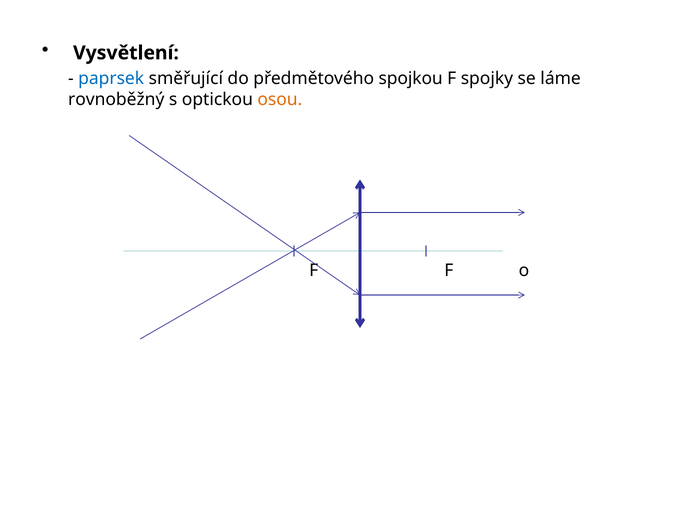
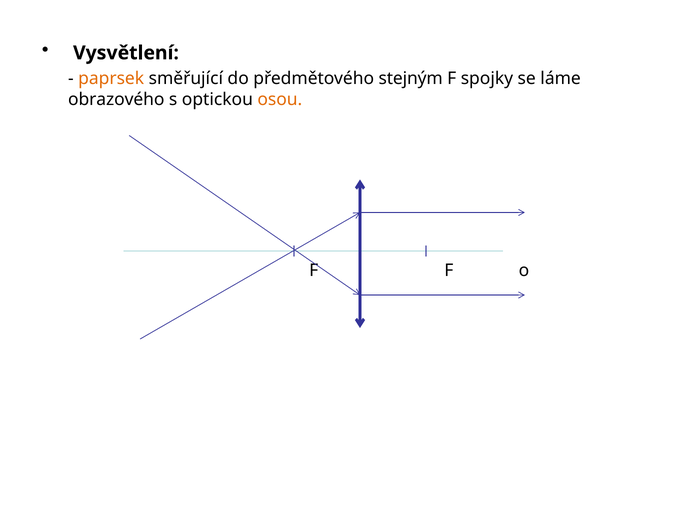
paprsek colour: blue -> orange (111, 78)
spojkou: spojkou -> stejným (411, 78)
rovnoběžný: rovnoběžný -> obrazového (116, 99)
